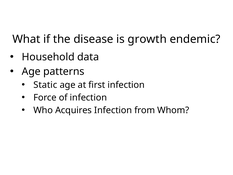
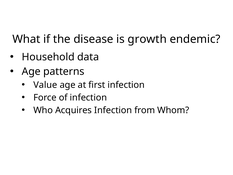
Static: Static -> Value (45, 85)
